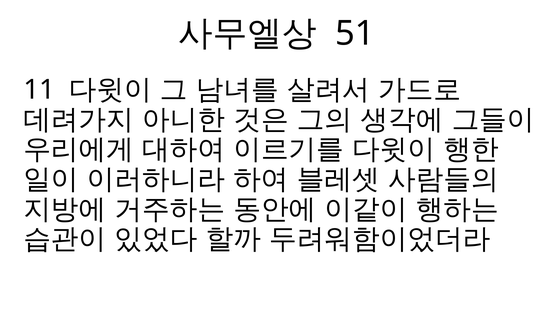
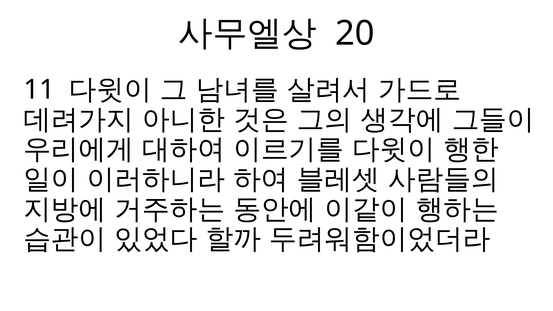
51: 51 -> 20 (355, 33)
